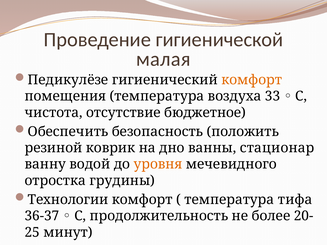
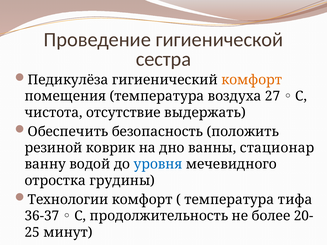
малая: малая -> сестра (164, 59)
Педикулёзе: Педикулёзе -> Педикулёза (68, 80)
33: 33 -> 27 (273, 96)
бюджетное: бюджетное -> выдержать (205, 113)
уровня colour: orange -> blue (158, 164)
